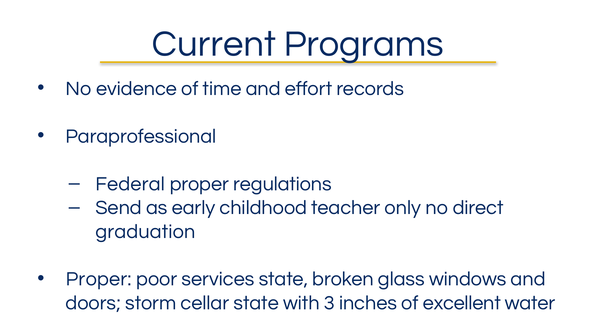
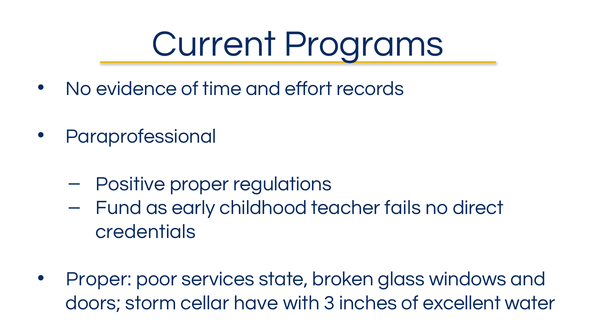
Federal: Federal -> Positive (130, 184)
Send: Send -> Fund (119, 208)
only: only -> fails (403, 208)
graduation: graduation -> credentials (146, 232)
cellar state: state -> have (256, 303)
